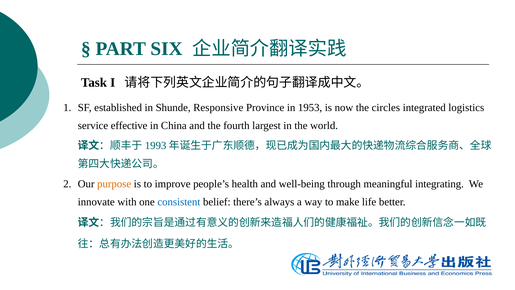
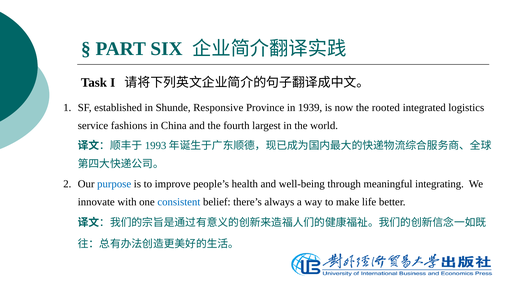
1953: 1953 -> 1939 (310, 107)
circles: circles -> rooted (386, 107)
effective: effective -> fashions (129, 125)
purpose colour: orange -> blue (114, 184)
